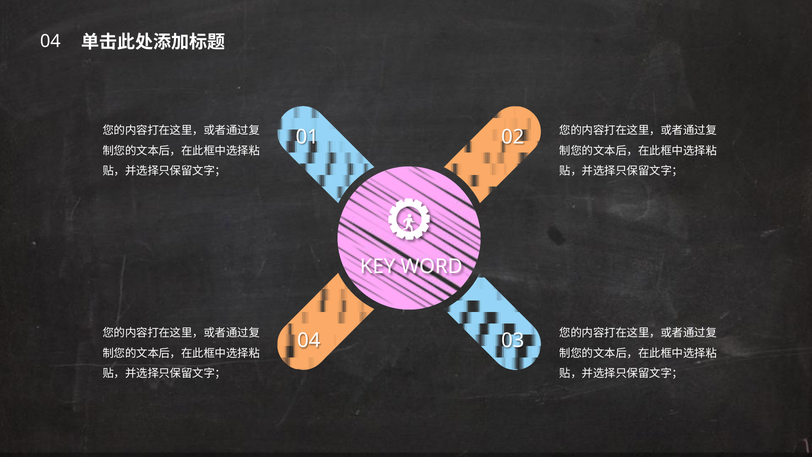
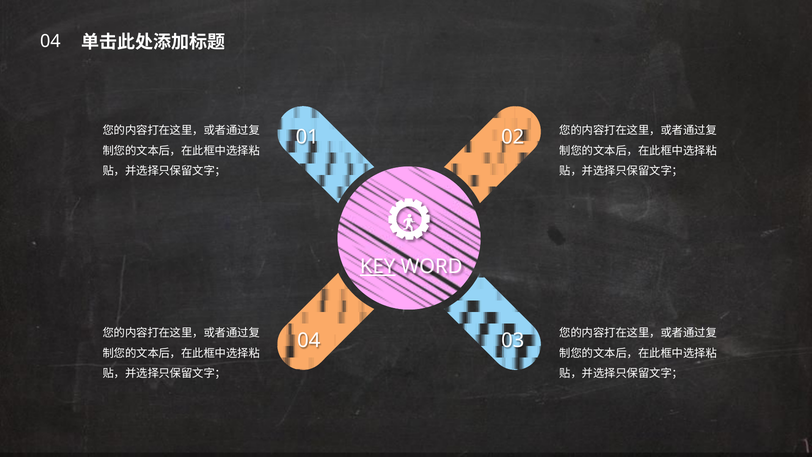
KEY underline: none -> present (378, 266)
